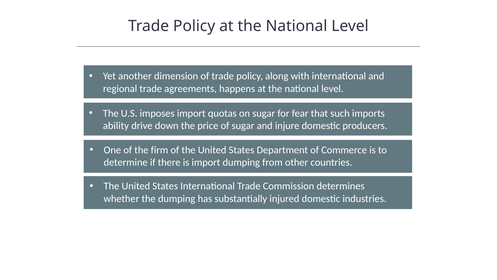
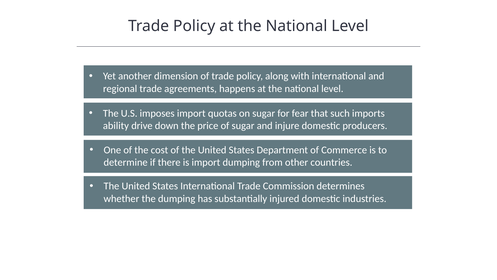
firm: firm -> cost (160, 150)
